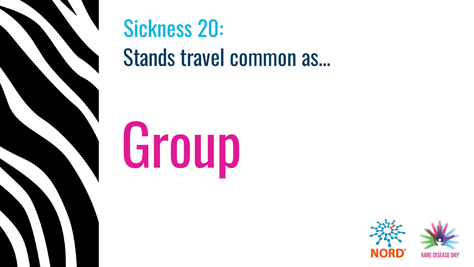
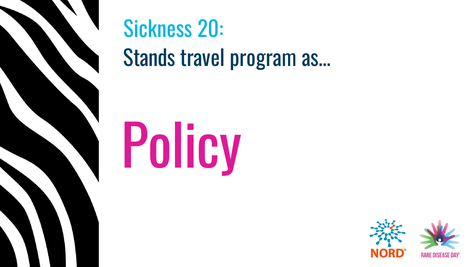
common: common -> program (263, 59)
Group: Group -> Policy (181, 149)
